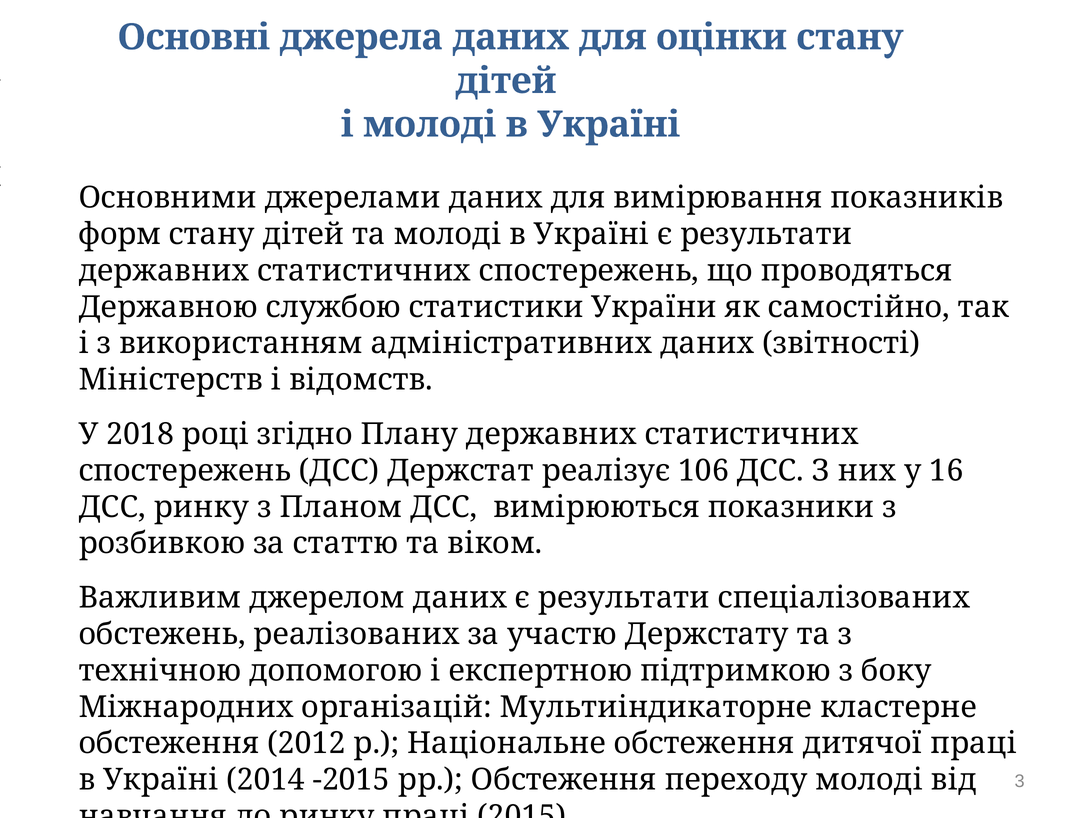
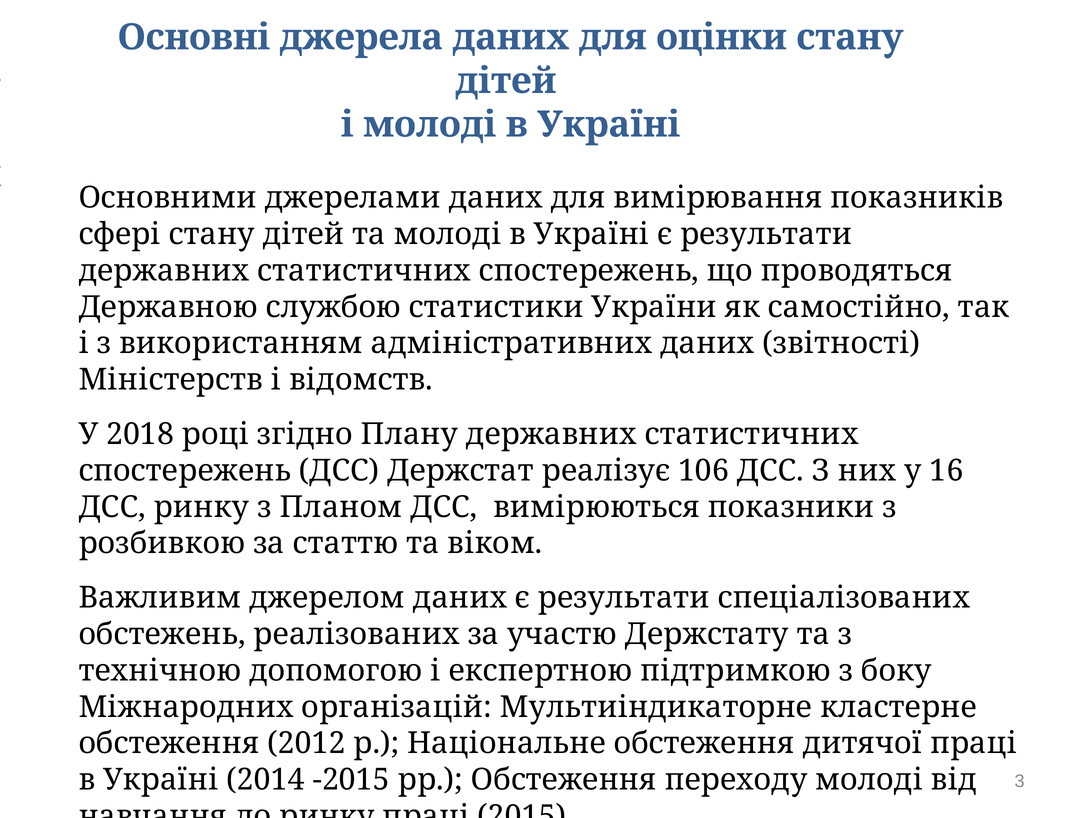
форм: форм -> сфері (120, 234)
